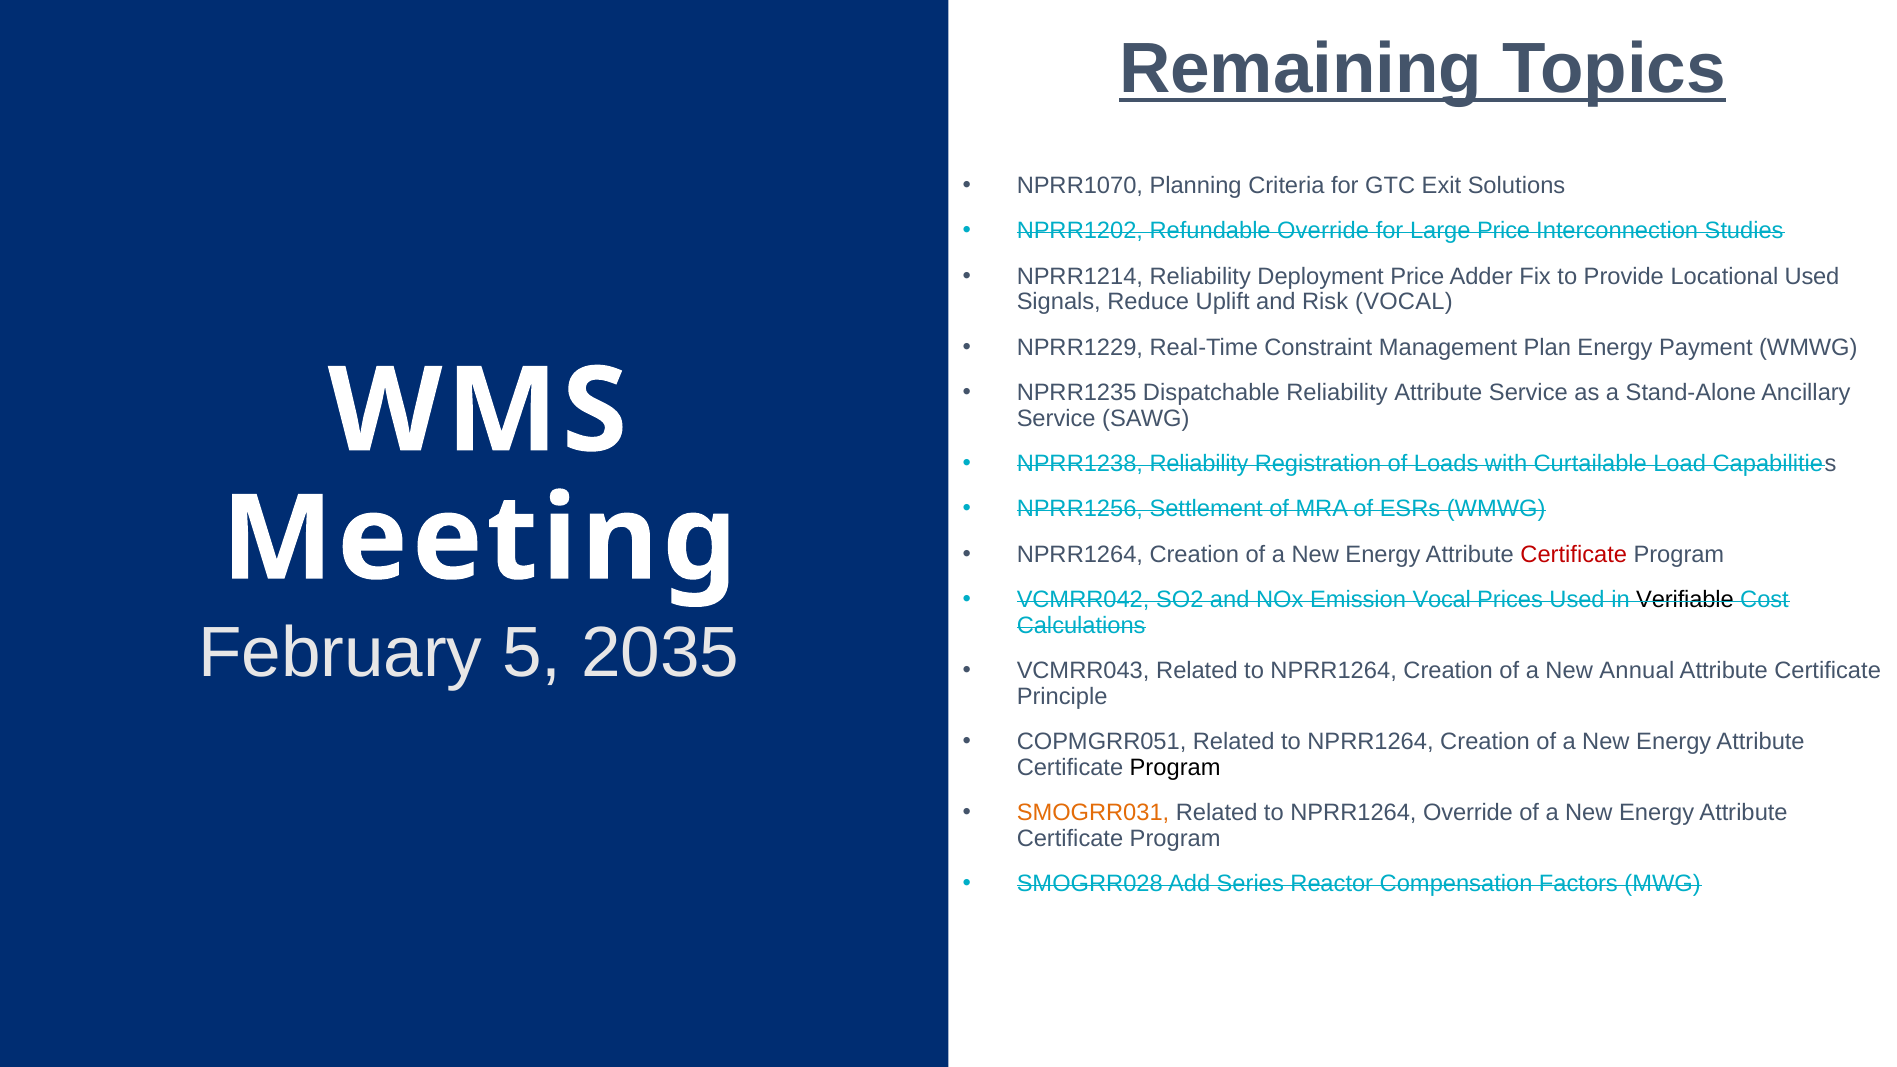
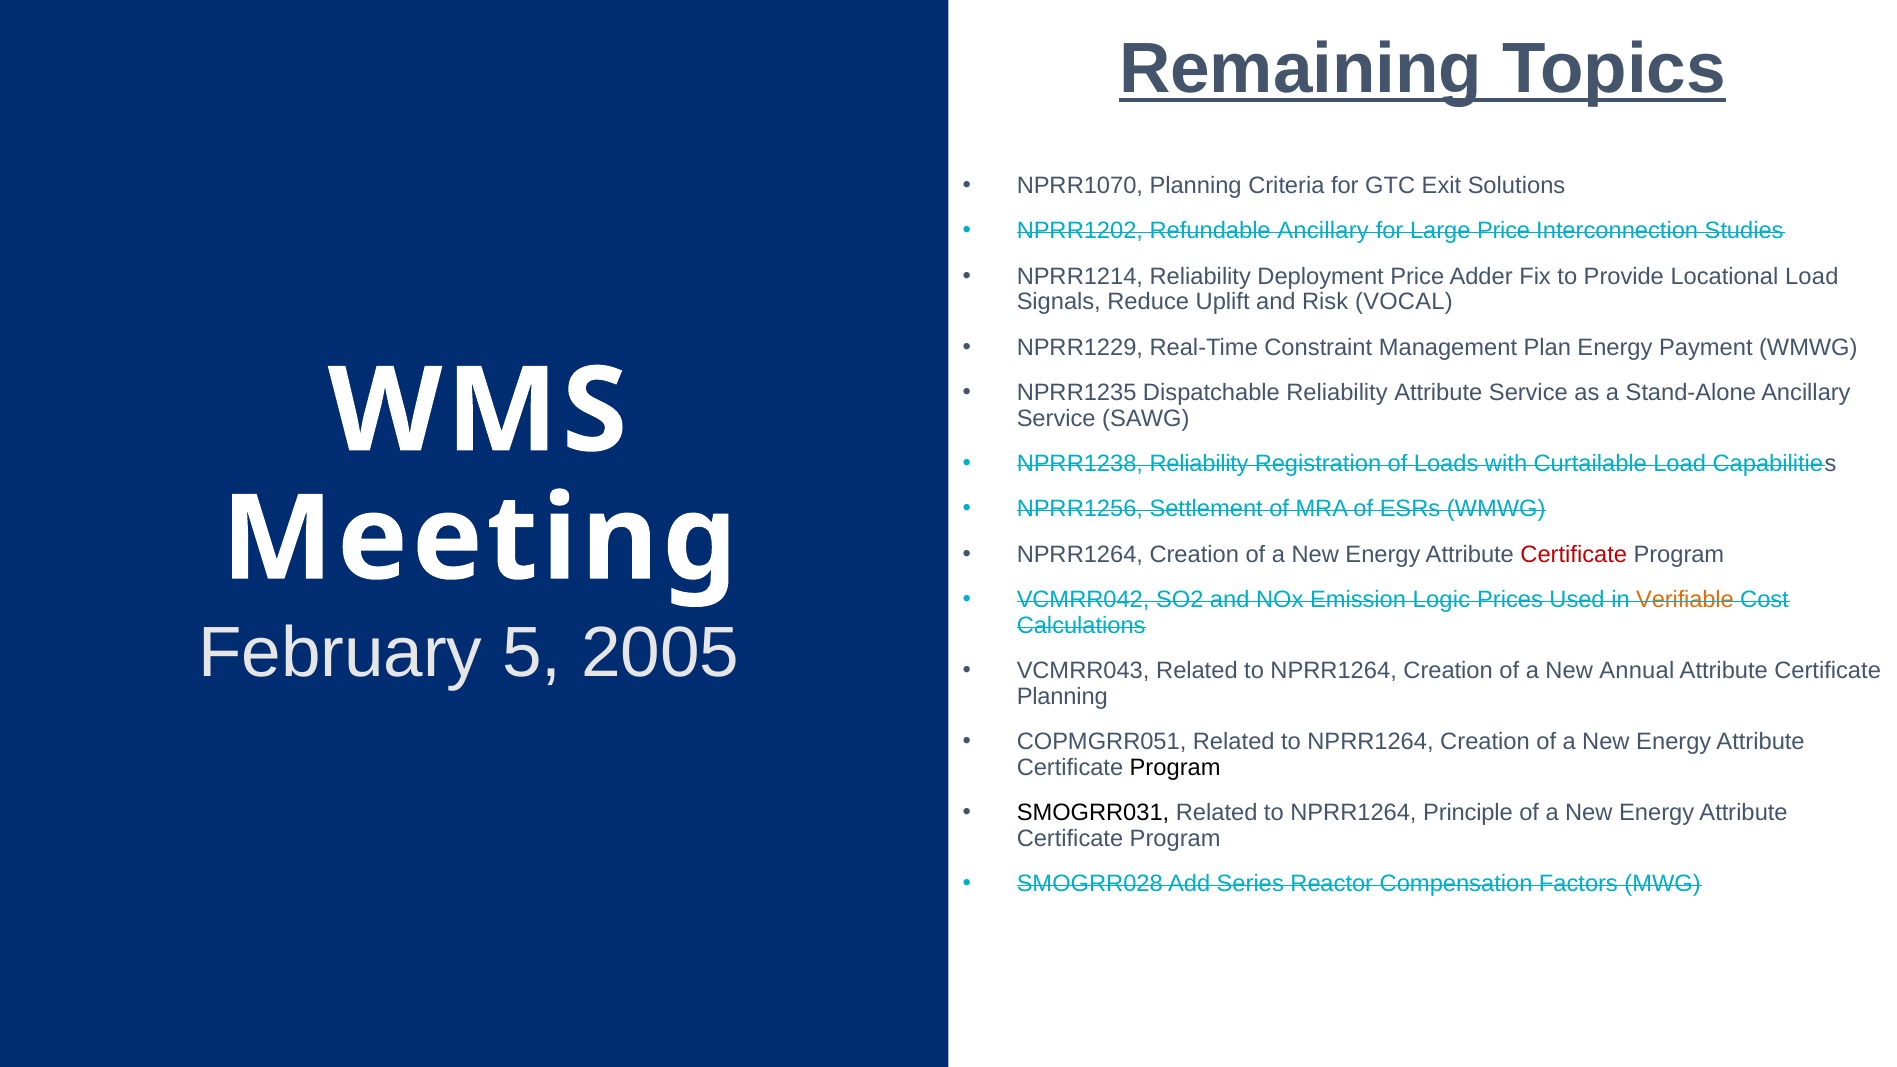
Refundable Override: Override -> Ancillary (1323, 231)
Locational Used: Used -> Load (1812, 276)
Emission Vocal: Vocal -> Logic (1441, 600)
Verifiable colour: black -> orange (1685, 600)
2035: 2035 -> 2005 (660, 653)
Principle: Principle -> Planning (1062, 696)
SMOGRR031 colour: orange -> black (1093, 813)
NPRR1264 Override: Override -> Principle (1468, 813)
